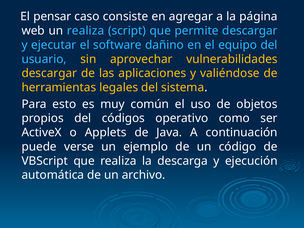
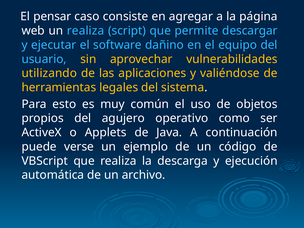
descargar: descargar -> utilizando (49, 73)
códigos: códigos -> agujero (123, 118)
